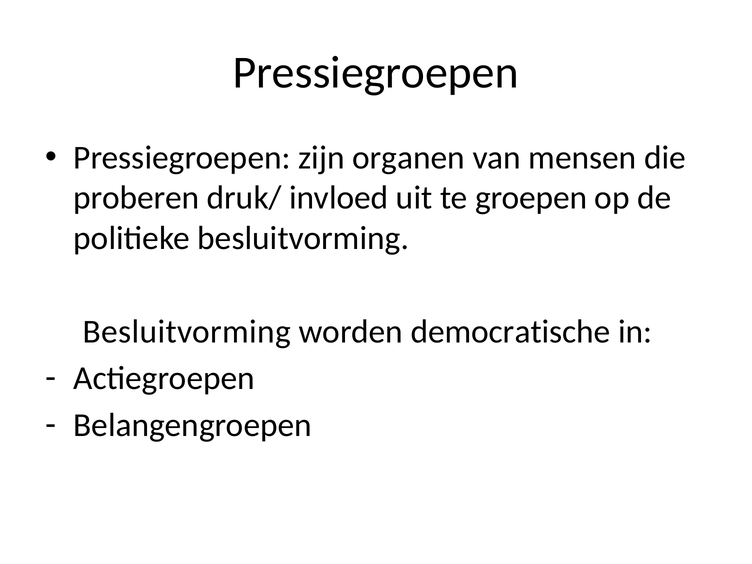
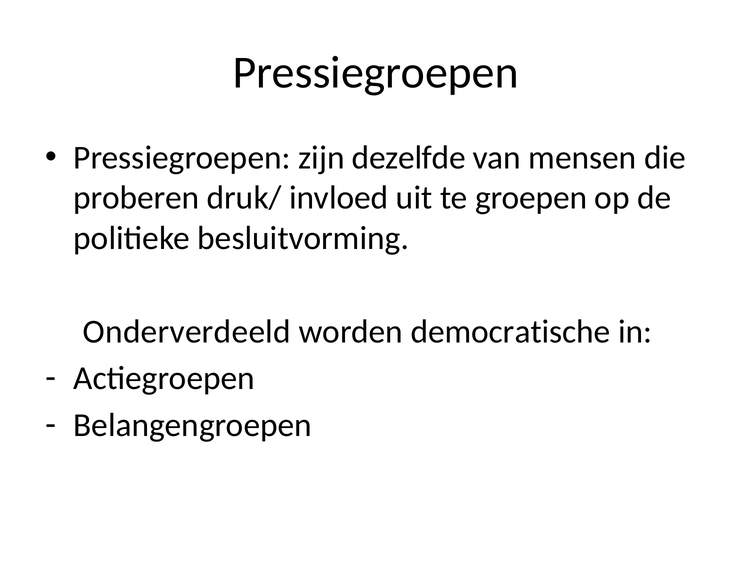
organen: organen -> dezelfde (409, 158)
Besluitvorming: Besluitvorming -> Onderverdeeld (187, 332)
